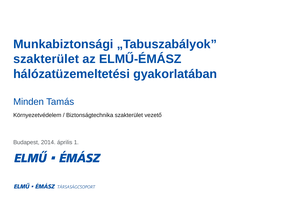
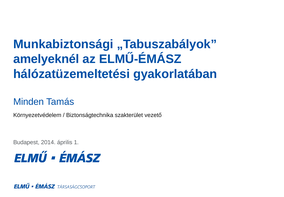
szakterület: szakterület -> amelyeknél (46, 59)
